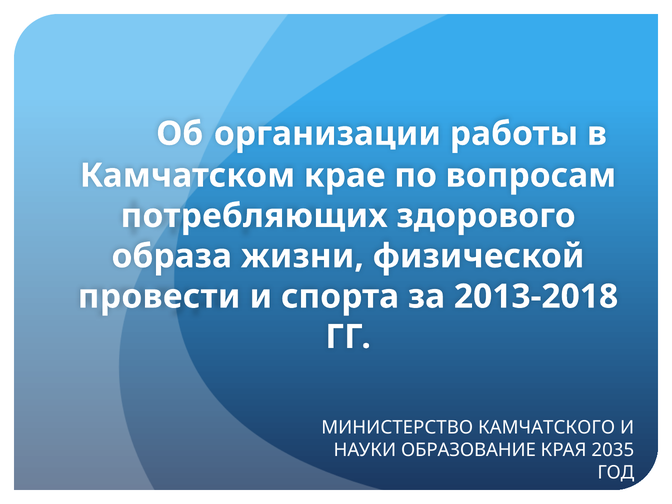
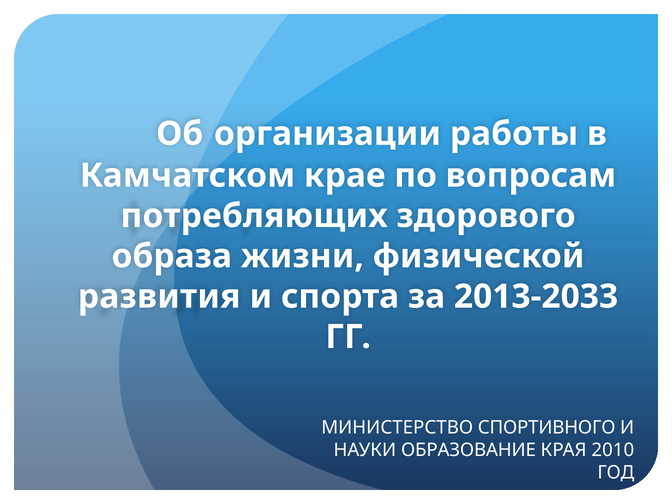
провести: провести -> развития (159, 297)
2013-2018: 2013-2018 -> 2013-2033 (536, 297)
КАМЧАТСКОГО: КАМЧАТСКОГО -> СПОРТИВНОГО (547, 428)
2035: 2035 -> 2010 (613, 450)
